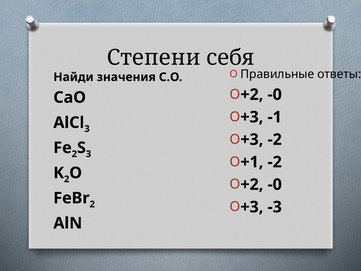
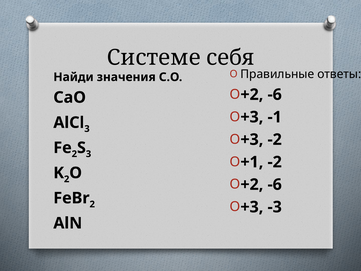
Степени: Степени -> Системе (154, 58)
-0: -0 -> -6 (275, 95)
-0: -0 -> -6 (275, 184)
